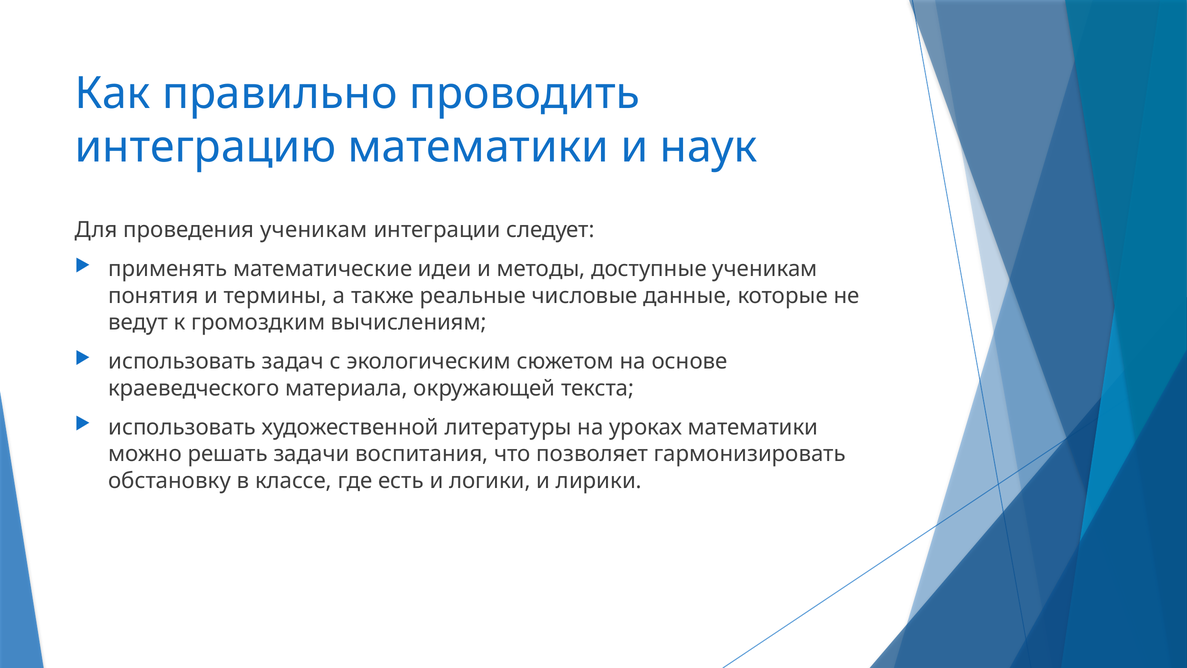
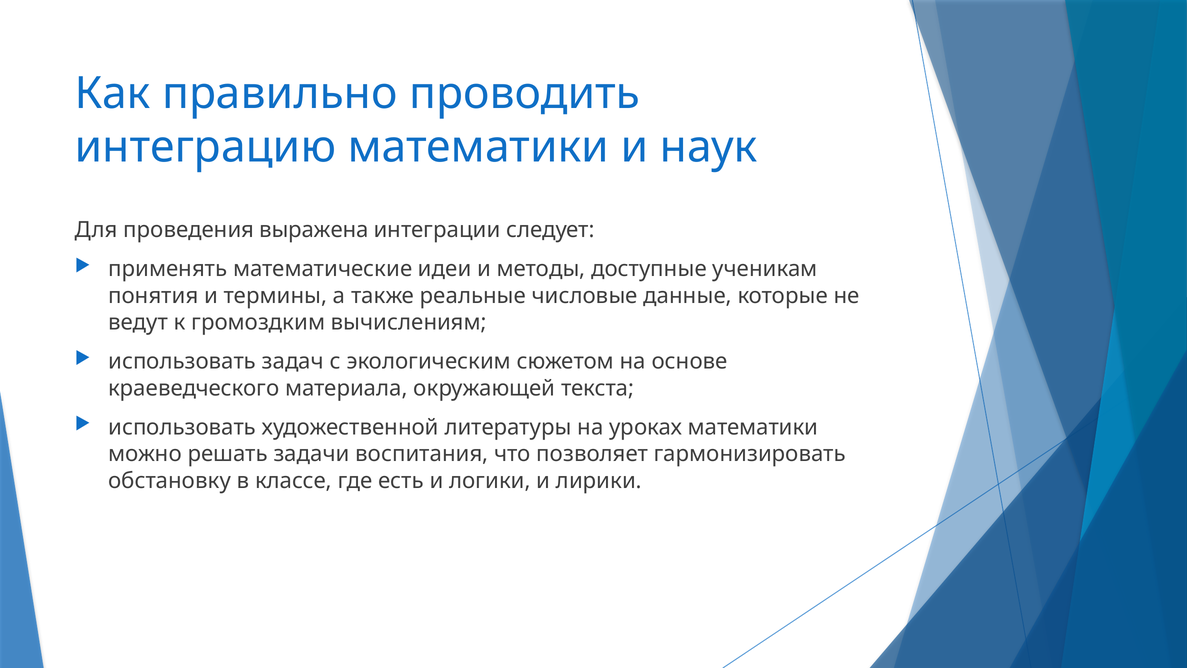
проведения ученикам: ученикам -> выражена (314, 230)
